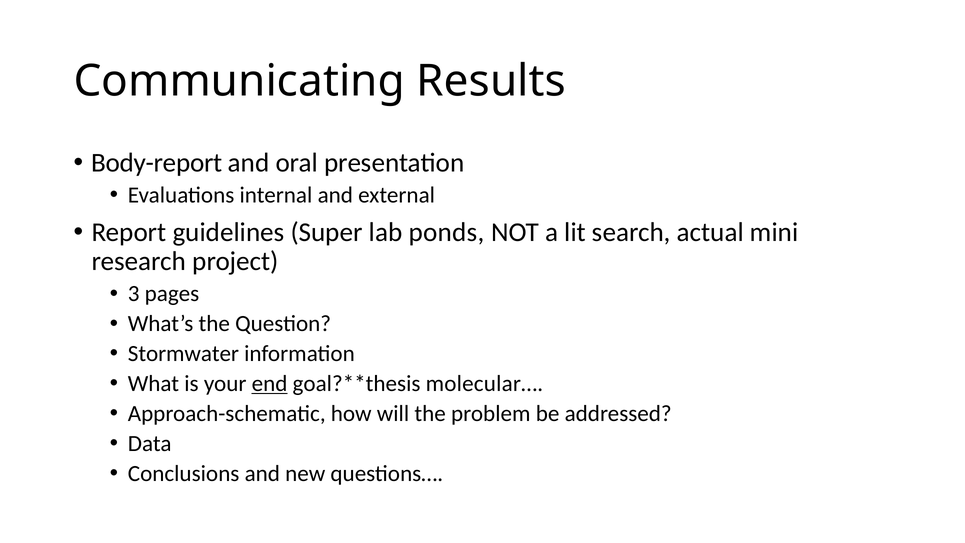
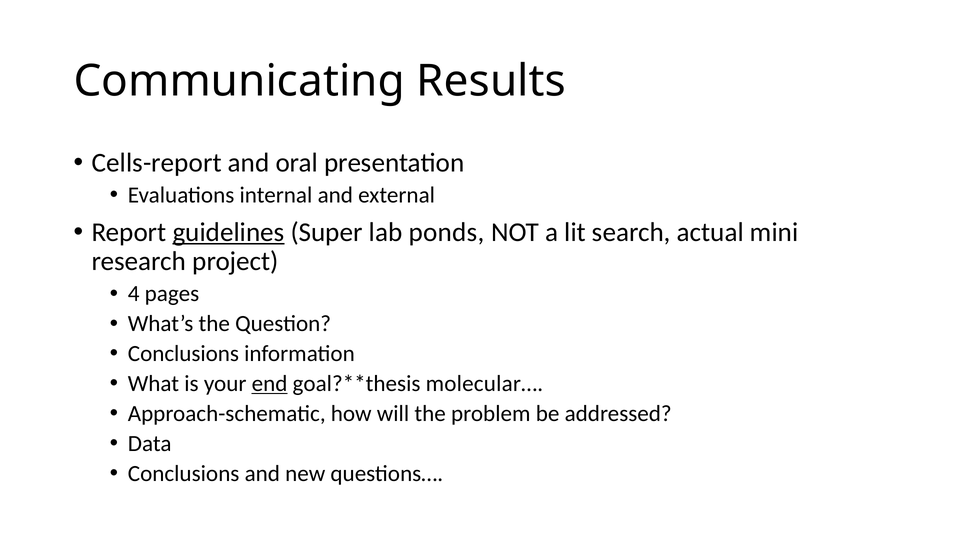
Body-report: Body-report -> Cells-report (157, 163)
guidelines underline: none -> present (229, 232)
3: 3 -> 4 (134, 294)
Stormwater: Stormwater -> Conclusions (183, 354)
